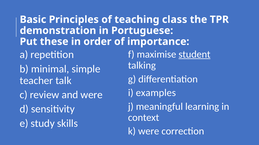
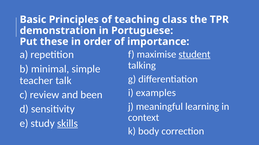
and were: were -> been (92, 95)
skills underline: none -> present (67, 124)
k were: were -> body (149, 132)
